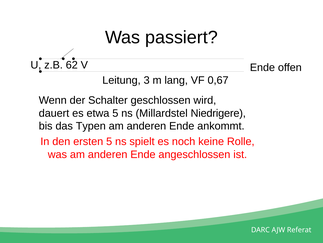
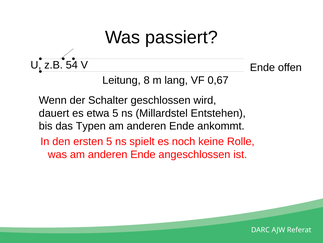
62: 62 -> 54 (72, 65)
3: 3 -> 8 (147, 80)
Niedrigere: Niedrigere -> Entstehen (218, 113)
